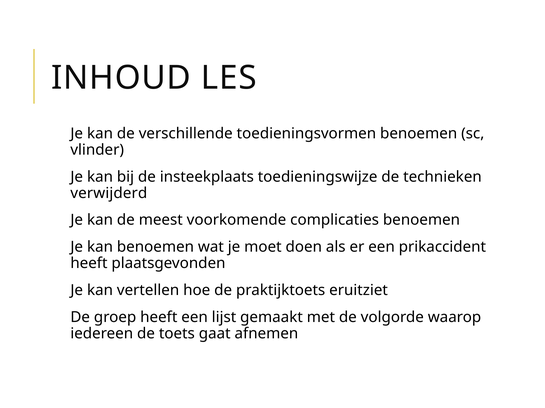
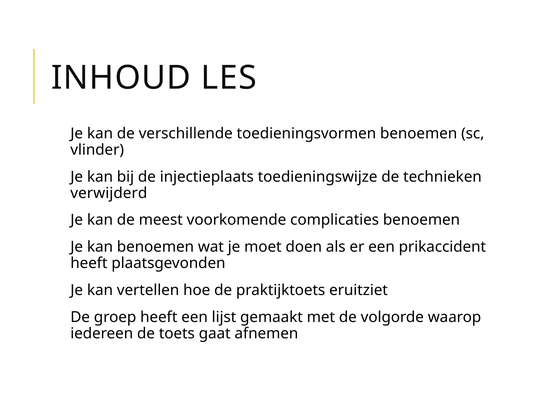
insteekplaats: insteekplaats -> injectieplaats (207, 177)
